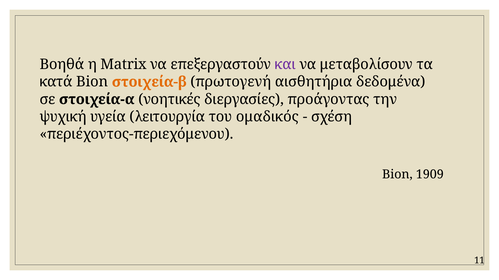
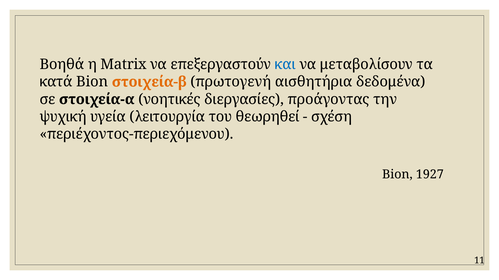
και colour: purple -> blue (285, 65)
ομαδικός: ομαδικός -> θεωρηθεί (267, 117)
1909: 1909 -> 1927 (430, 175)
